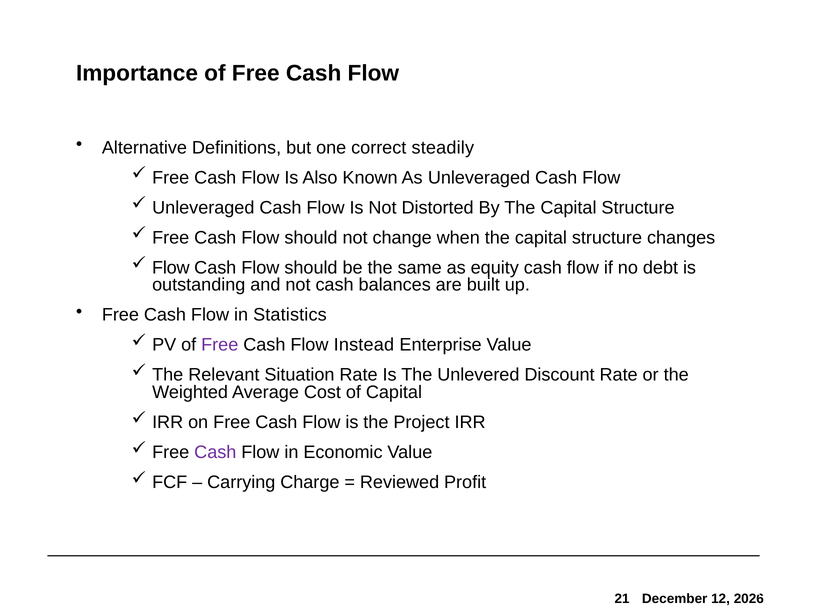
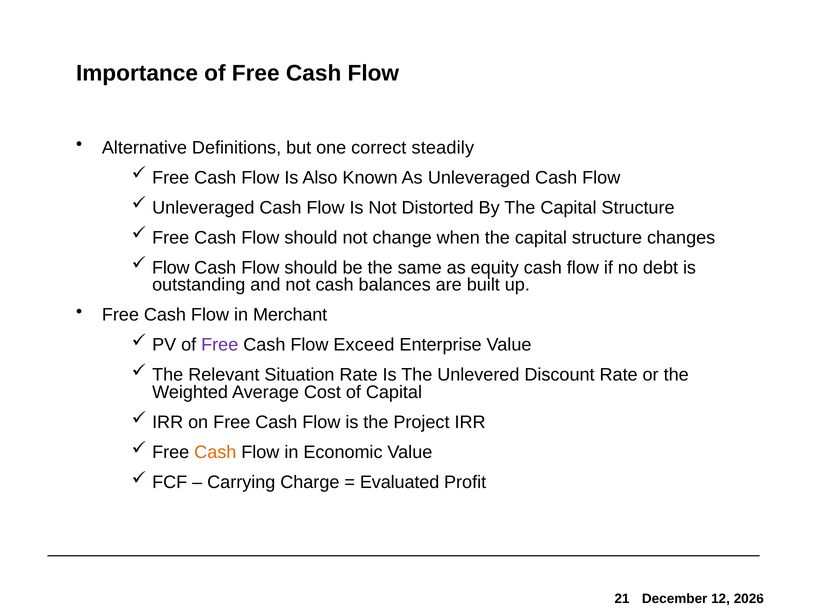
Statistics: Statistics -> Merchant (290, 315)
Instead: Instead -> Exceed (364, 345)
Cash colour: purple -> orange (215, 453)
Reviewed: Reviewed -> Evaluated (400, 483)
